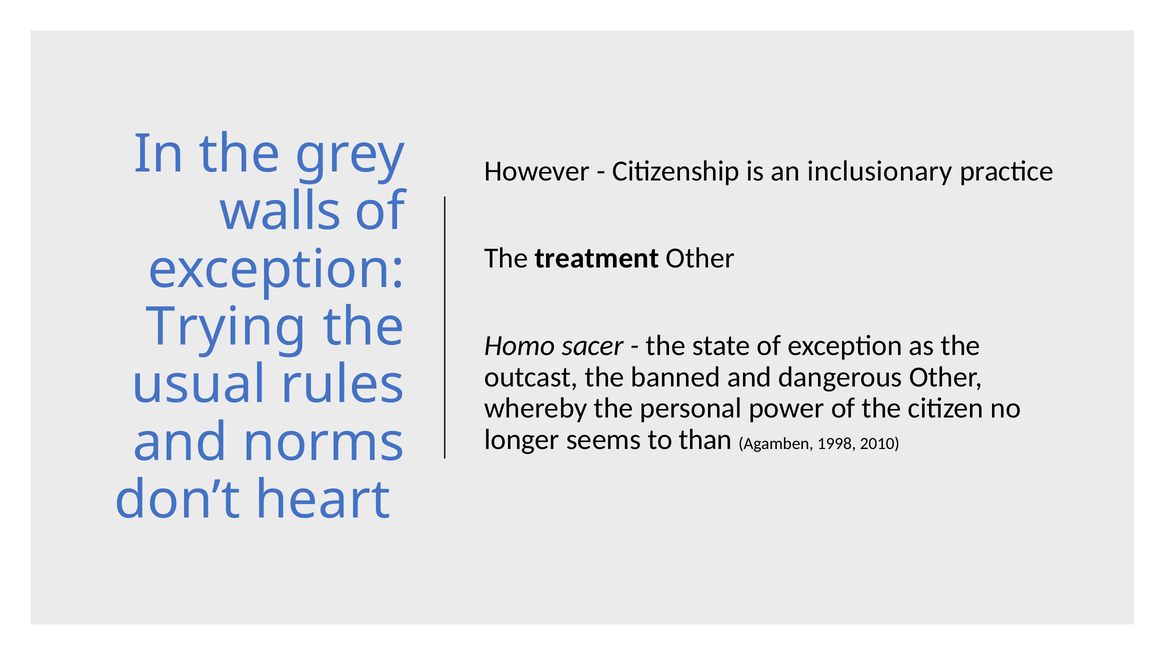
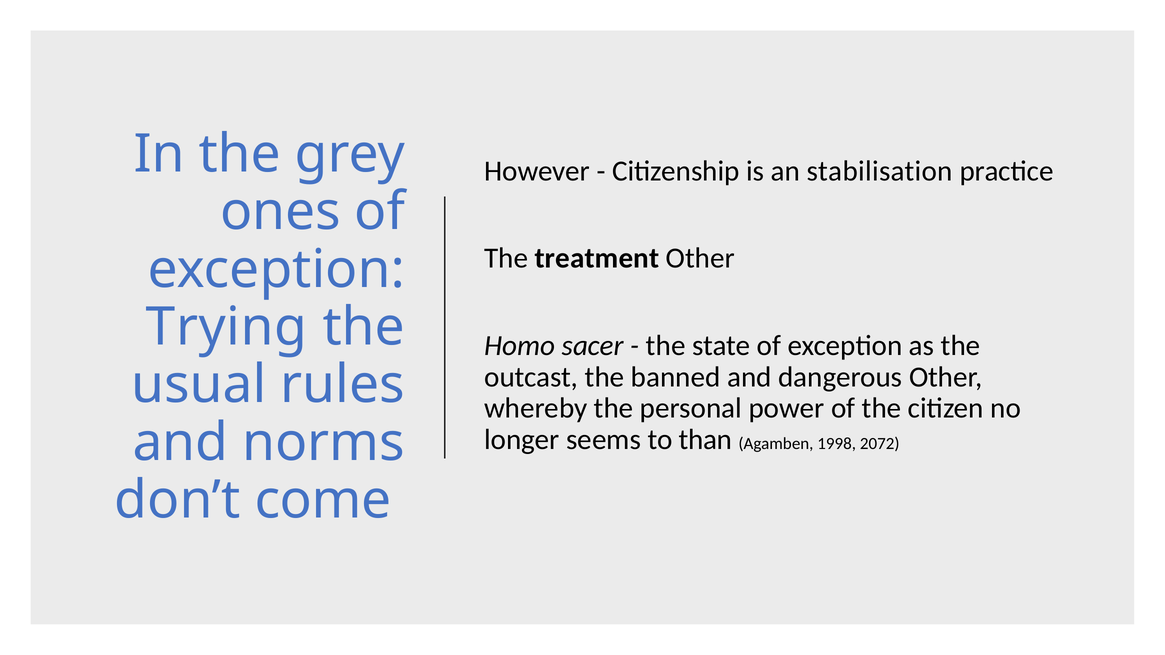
inclusionary: inclusionary -> stabilisation (880, 171)
walls: walls -> ones (280, 212)
2010: 2010 -> 2072 (880, 444)
heart: heart -> come (323, 501)
